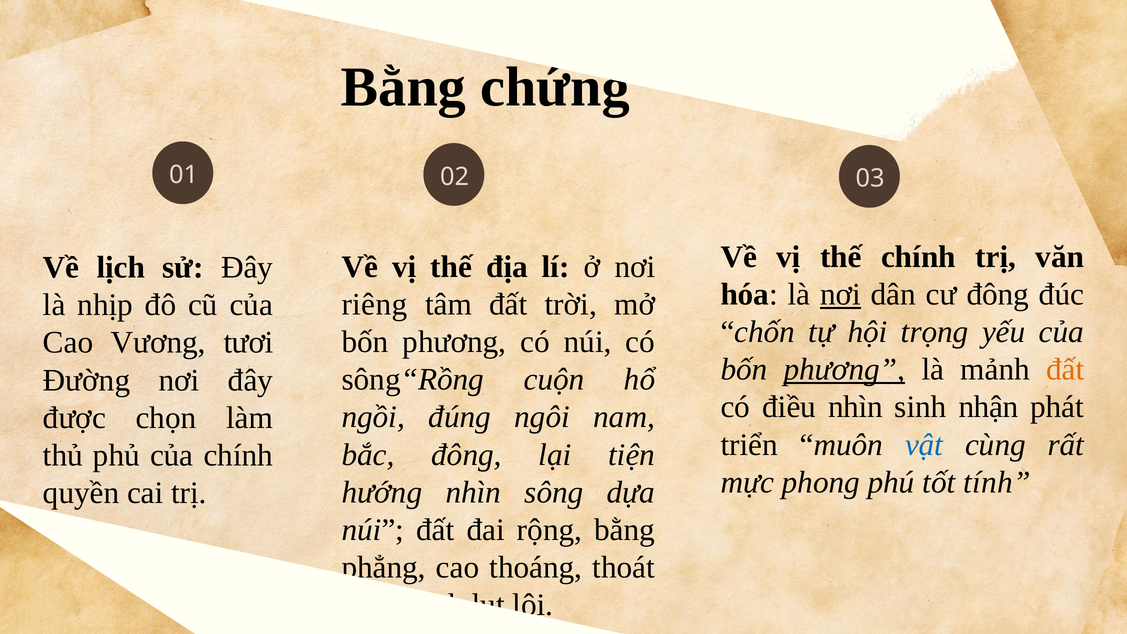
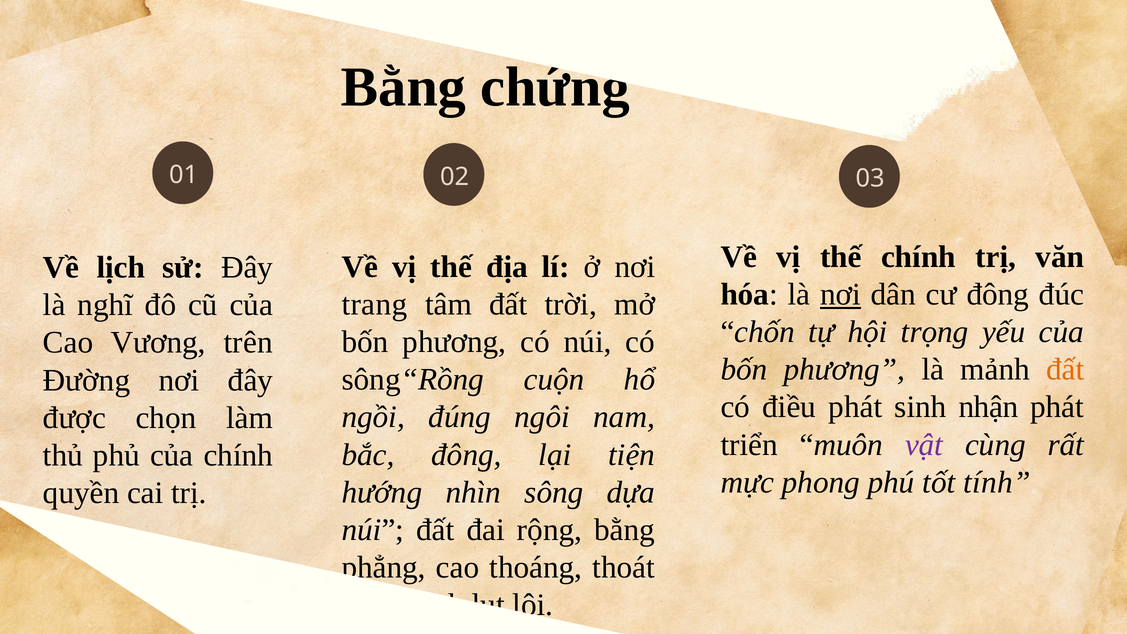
riêng: riêng -> trang (374, 304)
nhịp: nhịp -> nghĩ (105, 305)
tươi: tươi -> trên (248, 343)
phương underline: present -> none (844, 370)
điều nhìn: nhìn -> phát (855, 407)
vật colour: blue -> purple (924, 445)
